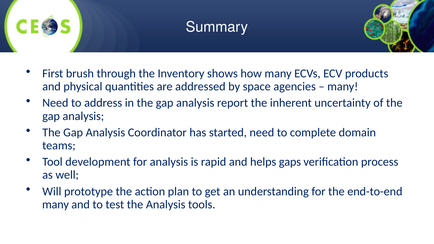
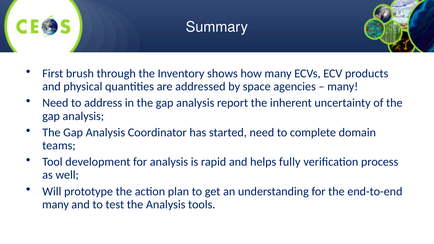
gaps: gaps -> fully (290, 162)
